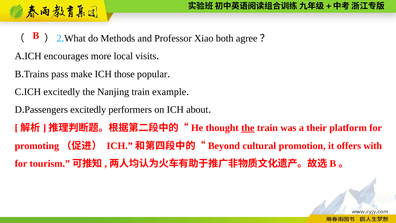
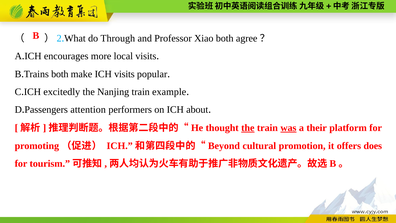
Methods: Methods -> Through (118, 38)
Trains pass: pass -> both (60, 74)
ICH those: those -> visits (124, 74)
excitedly: excitedly -> attention (88, 110)
was underline: none -> present (288, 128)
with: with -> does (373, 146)
